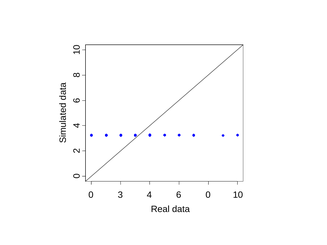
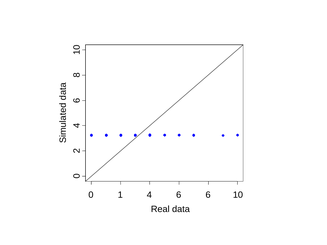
0 3: 3 -> 1 (120, 195)
6 0: 0 -> 6 (208, 195)
